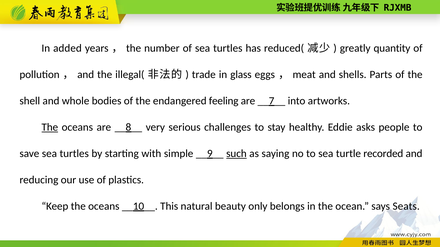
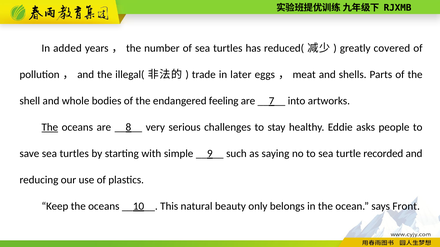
quantity: quantity -> covered (392, 48)
glass: glass -> later (241, 75)
such underline: present -> none (236, 154)
Seats: Seats -> Front (406, 207)
